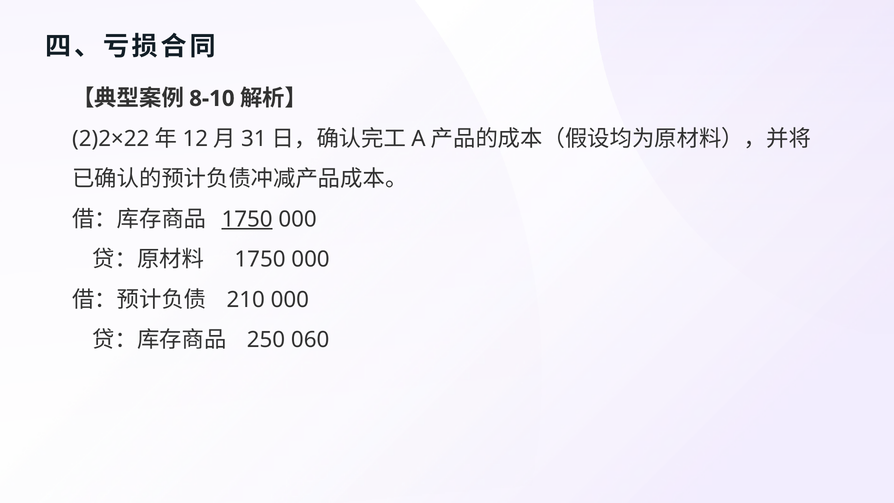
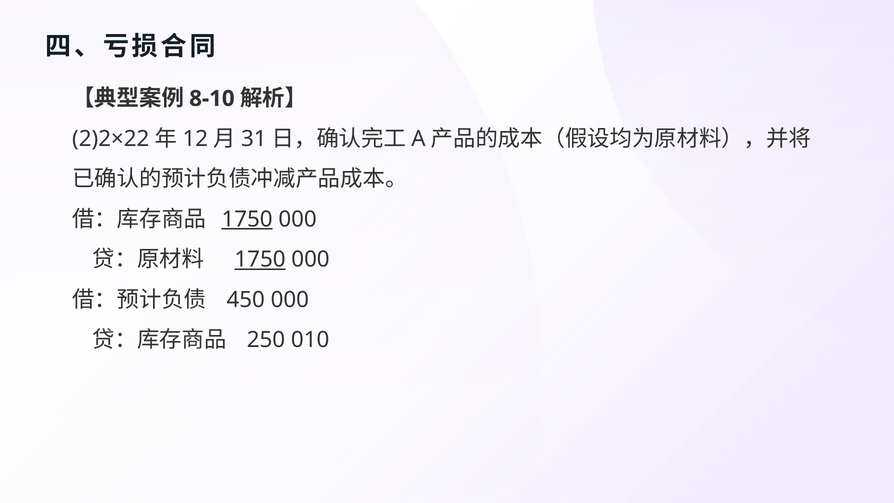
1750 underline: none -> present (260, 259)
210: 210 -> 450 (246, 300)
060: 060 -> 010 (310, 340)
